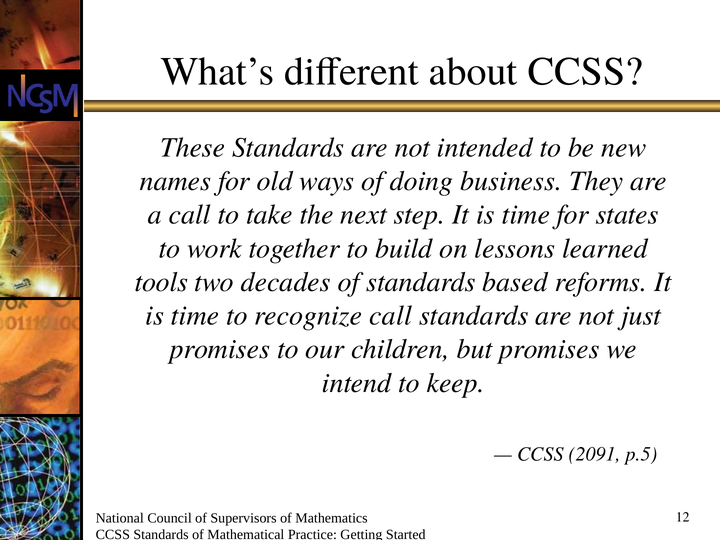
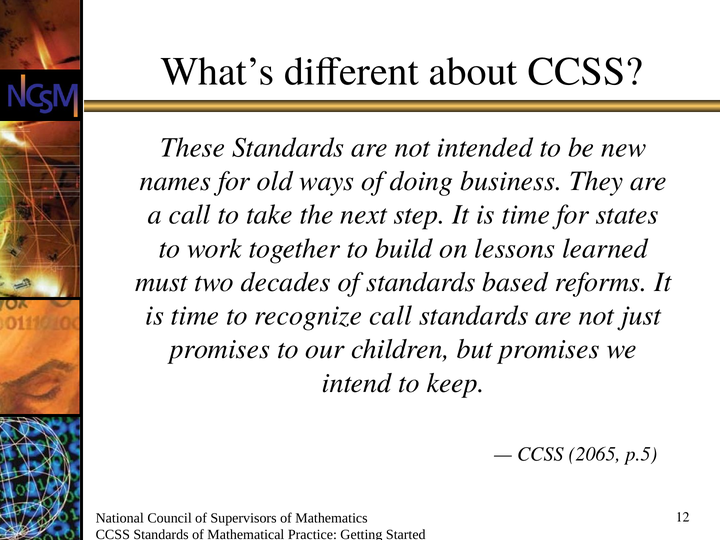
tools: tools -> must (161, 282)
2091: 2091 -> 2065 (595, 454)
